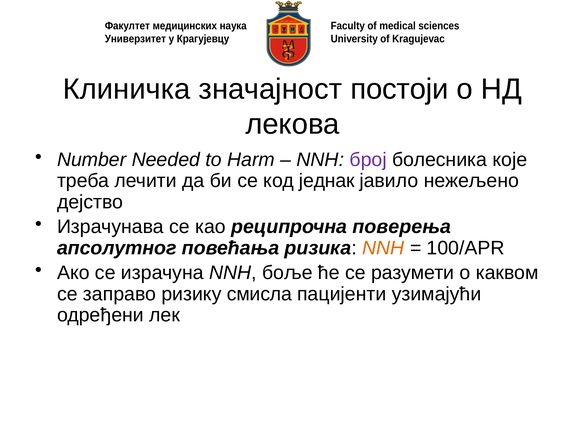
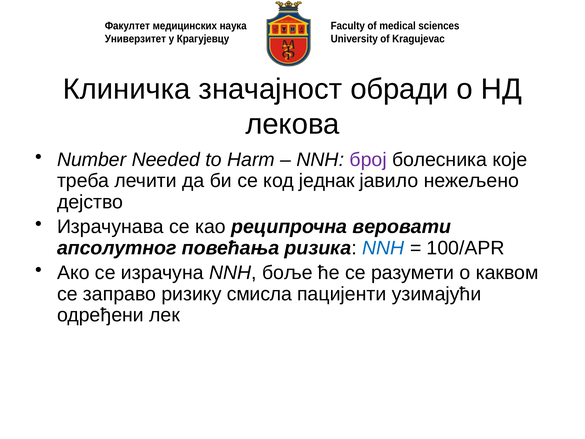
постоји: постоји -> обради (399, 89)
поверења: поверења -> веровати (402, 227)
NNH colour: orange -> blue (383, 248)
